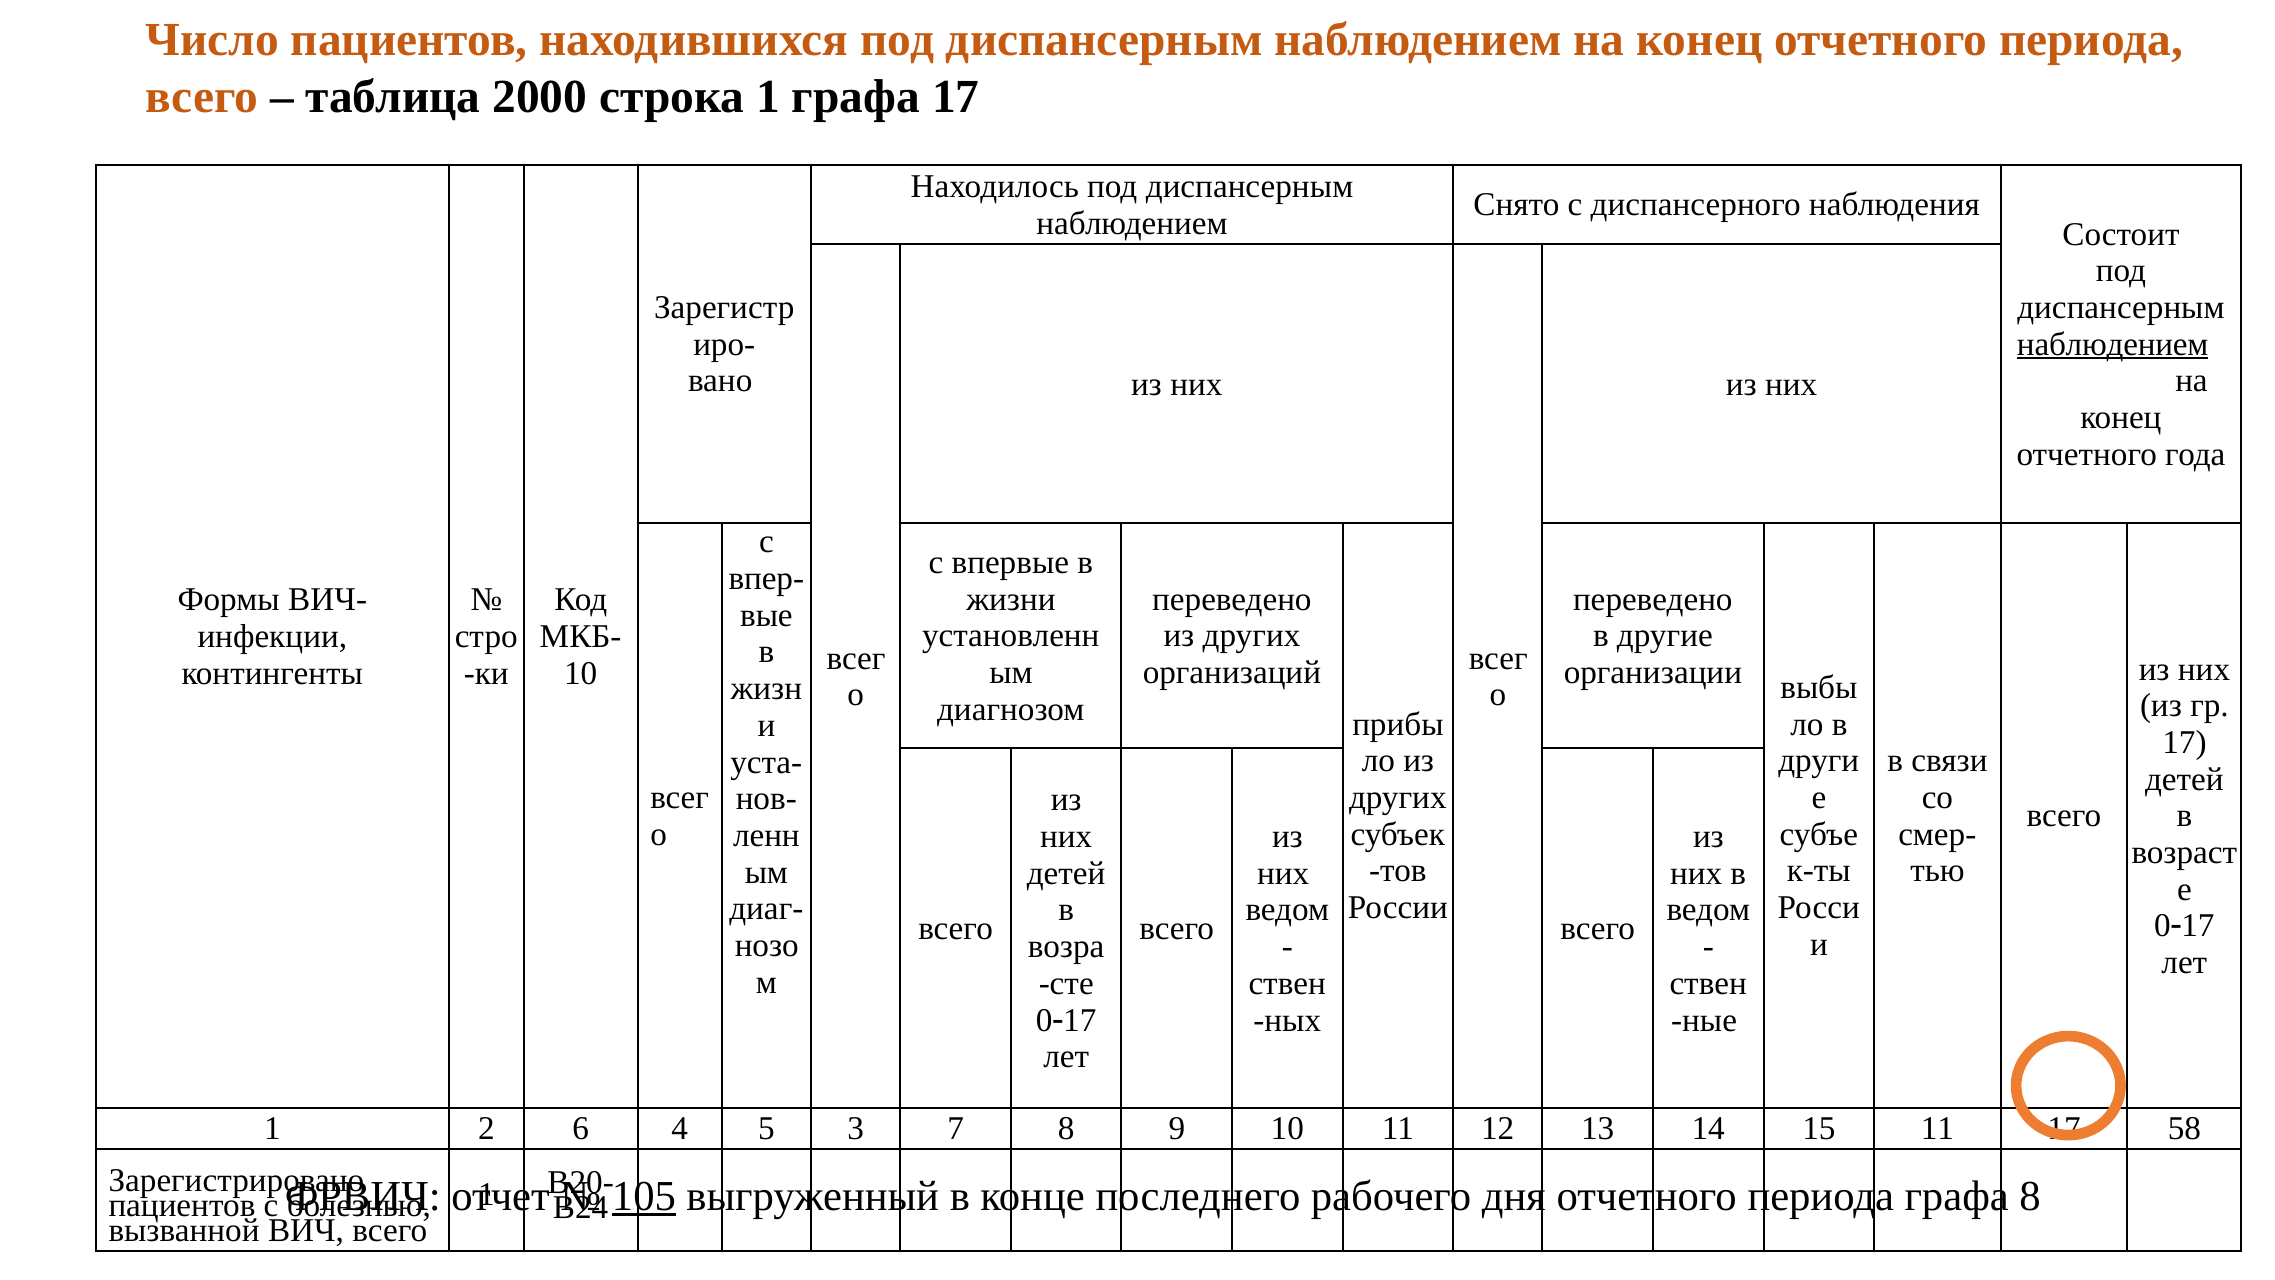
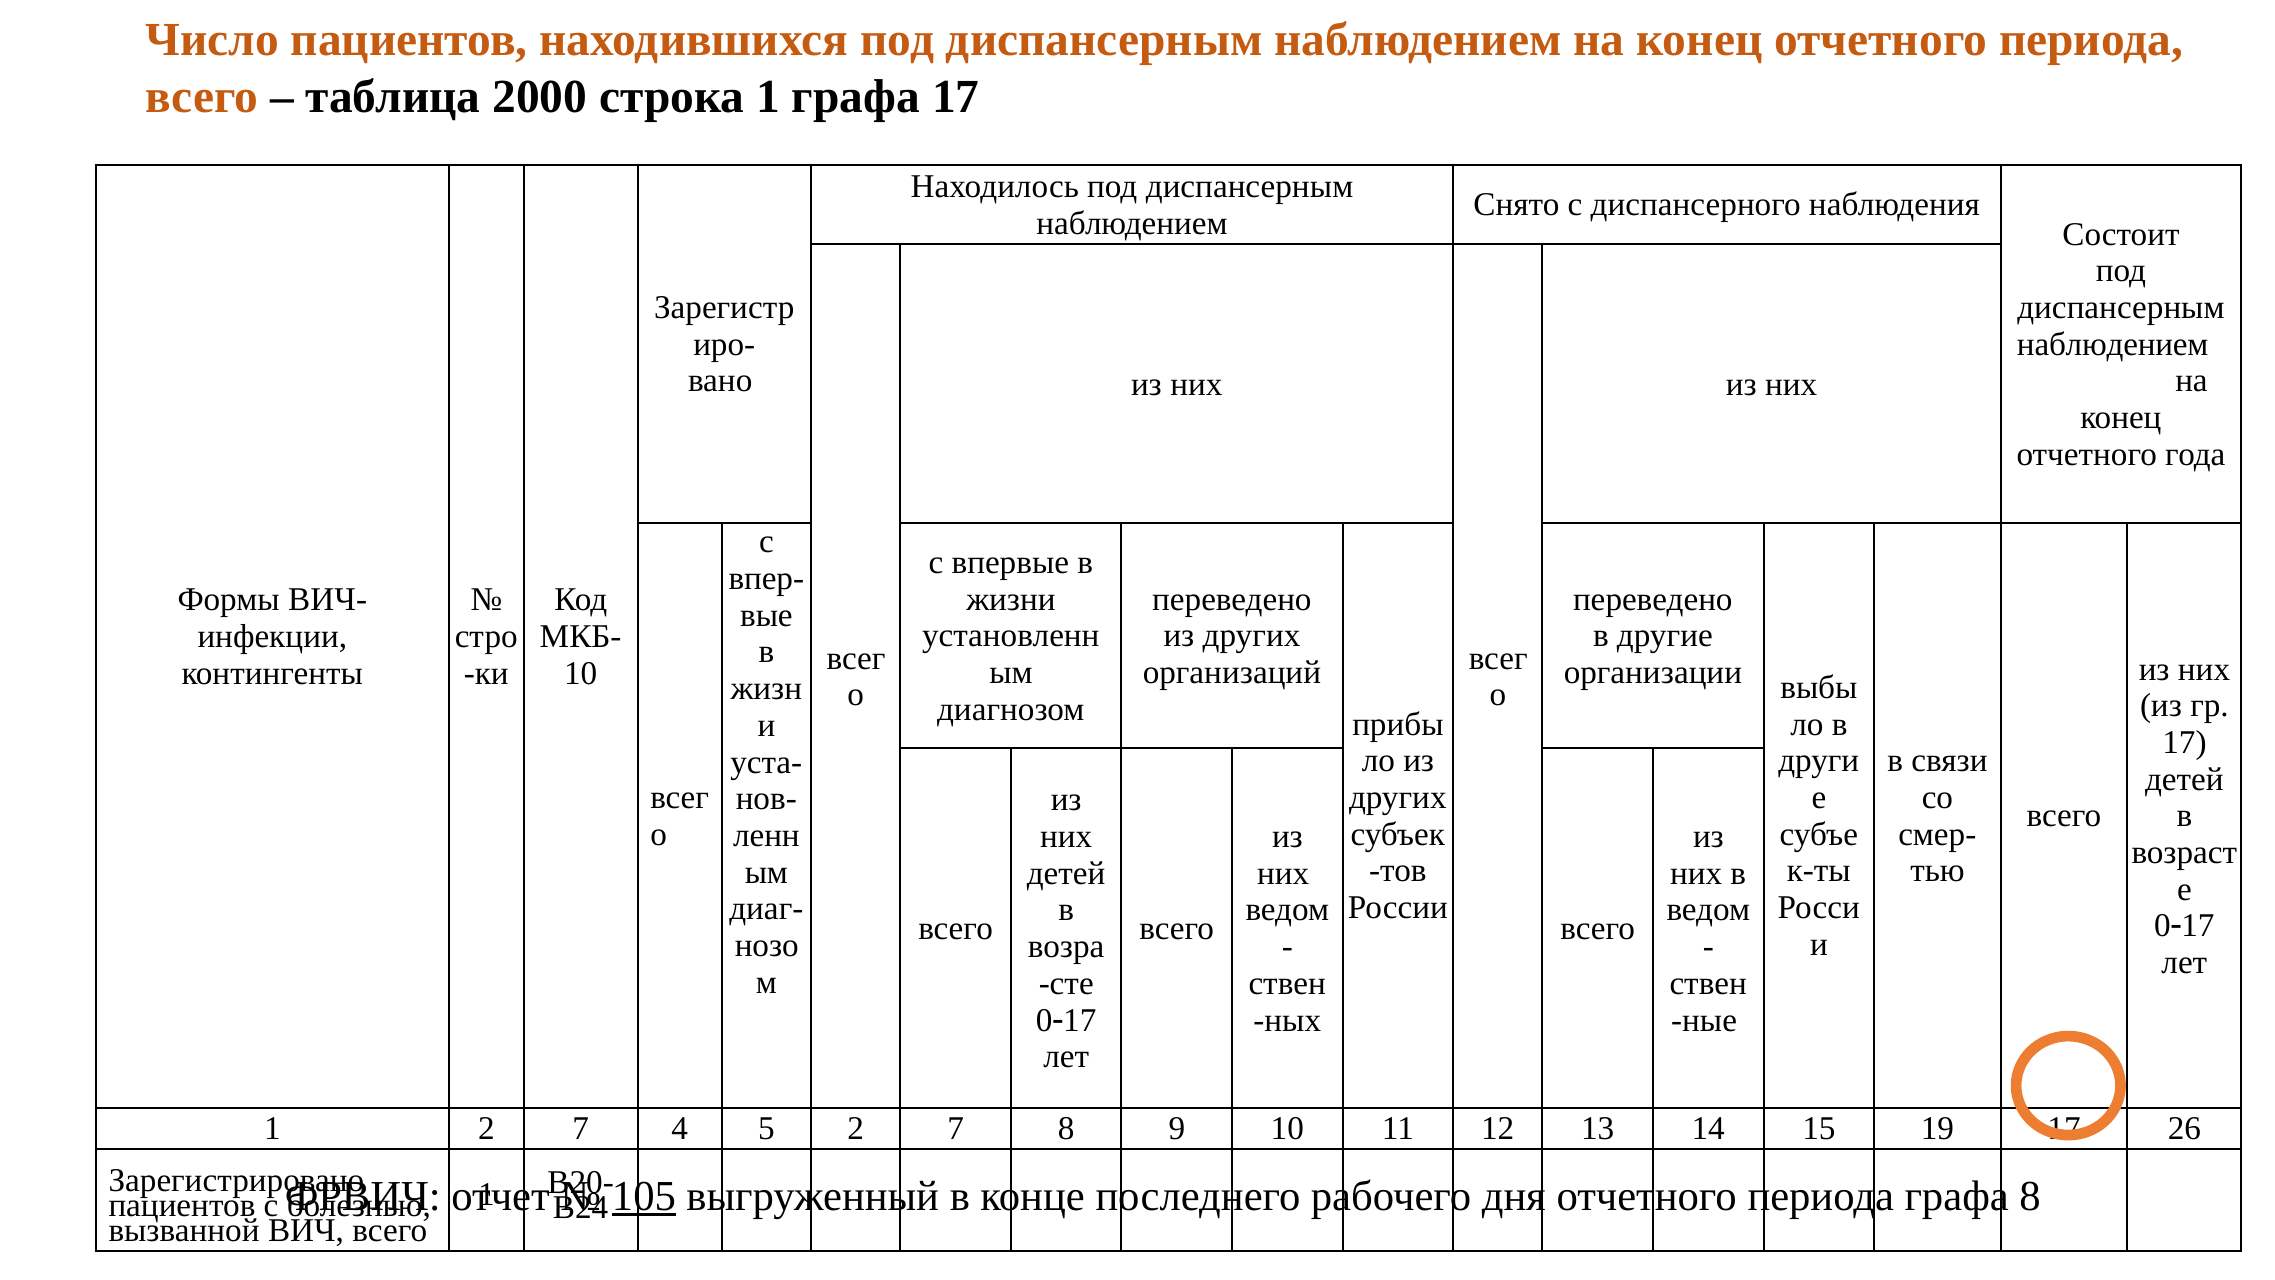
наблюдением underline: present -> none (2113, 344)
1 2 6: 6 -> 7 (581, 1129)
5 3: 3 -> 2 (856, 1129)
15 11: 11 -> 19 (1937, 1129)
58: 58 -> 26 (2184, 1129)
